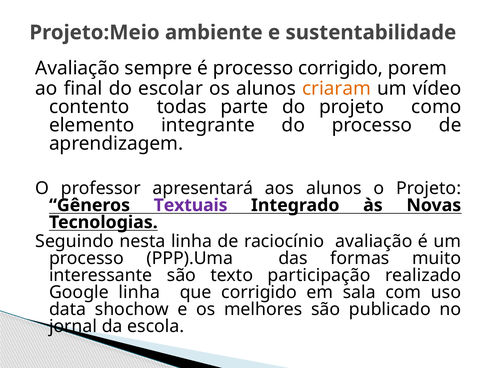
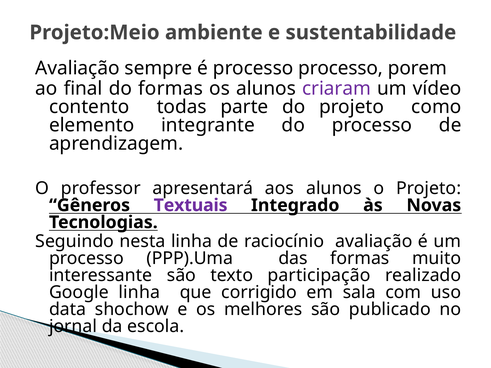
processo corrigido: corrigido -> processo (341, 68)
do escolar: escolar -> formas (171, 89)
criaram colour: orange -> purple (337, 89)
